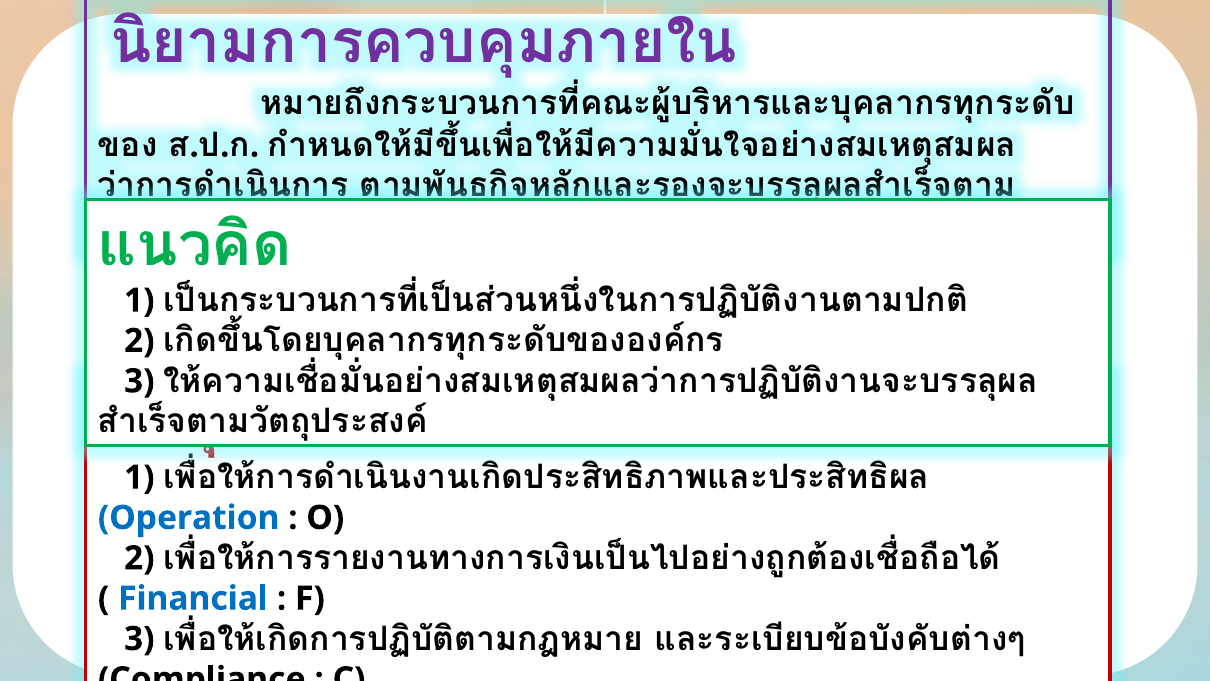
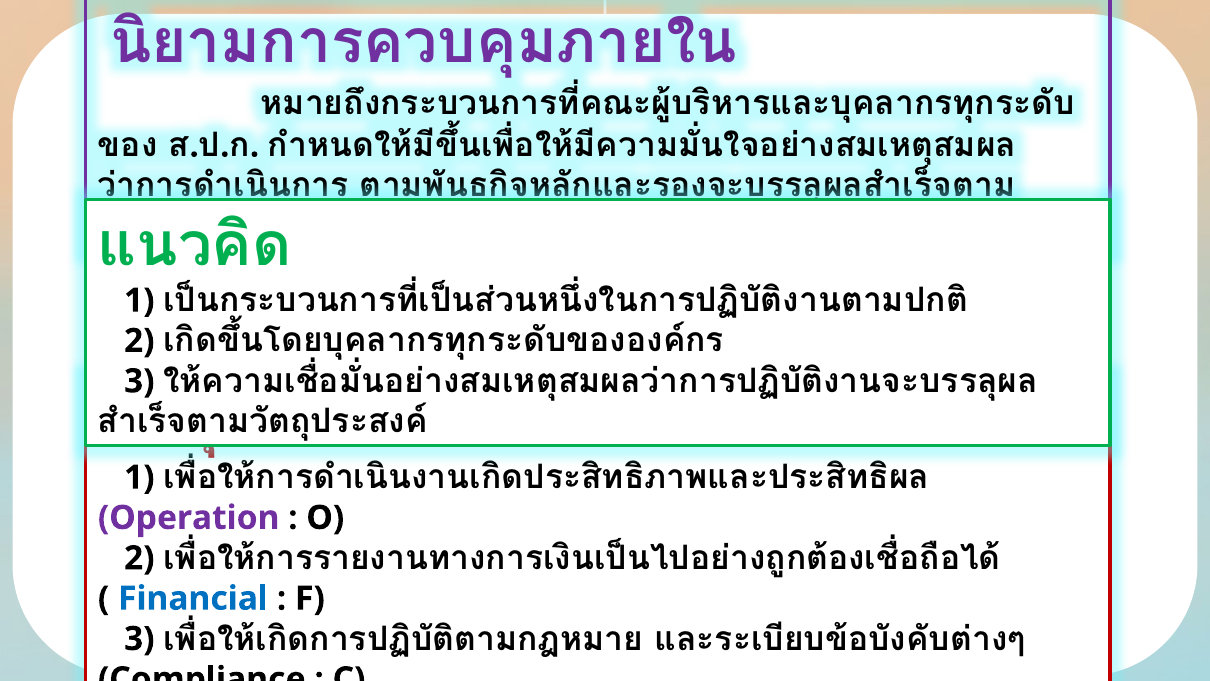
Operation colour: blue -> purple (189, 518)
